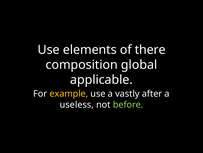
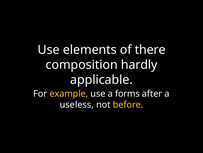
global: global -> hardly (139, 64)
vastly: vastly -> forms (127, 93)
before colour: light green -> yellow (128, 104)
